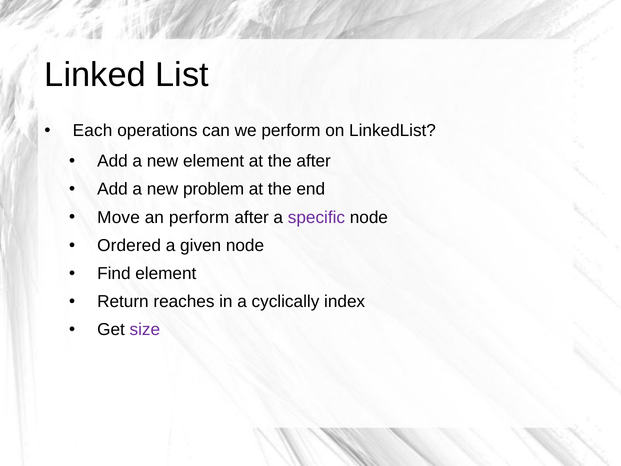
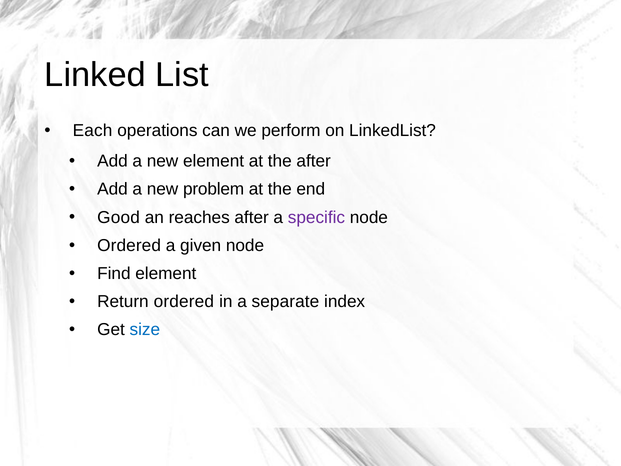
Move: Move -> Good (119, 217)
an perform: perform -> reaches (199, 217)
Return reaches: reaches -> ordered (184, 301)
cyclically: cyclically -> separate (285, 301)
size colour: purple -> blue (145, 330)
